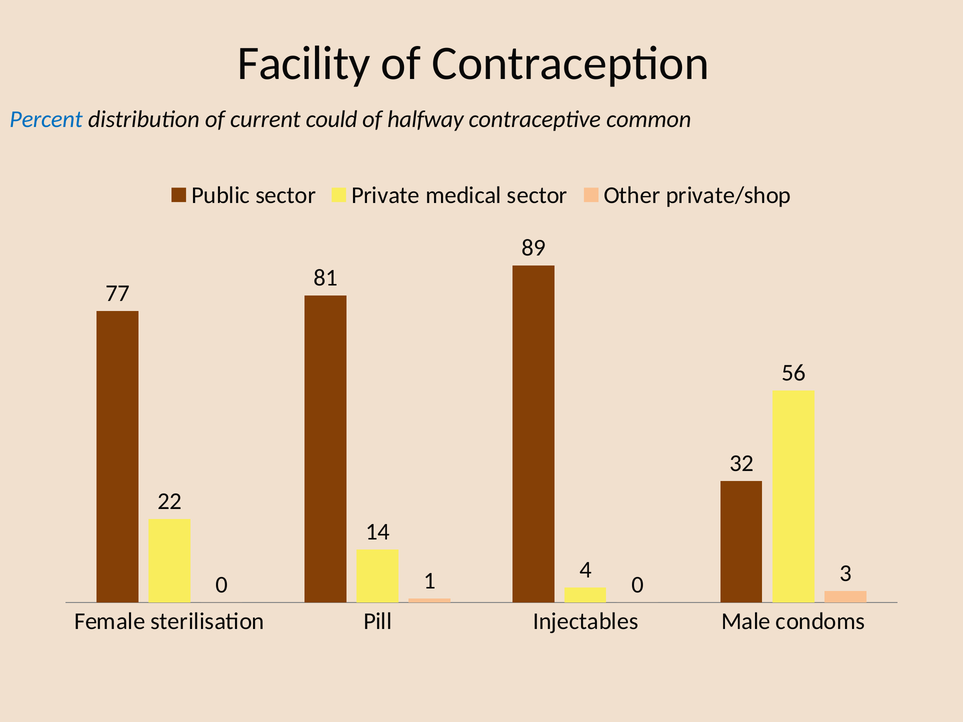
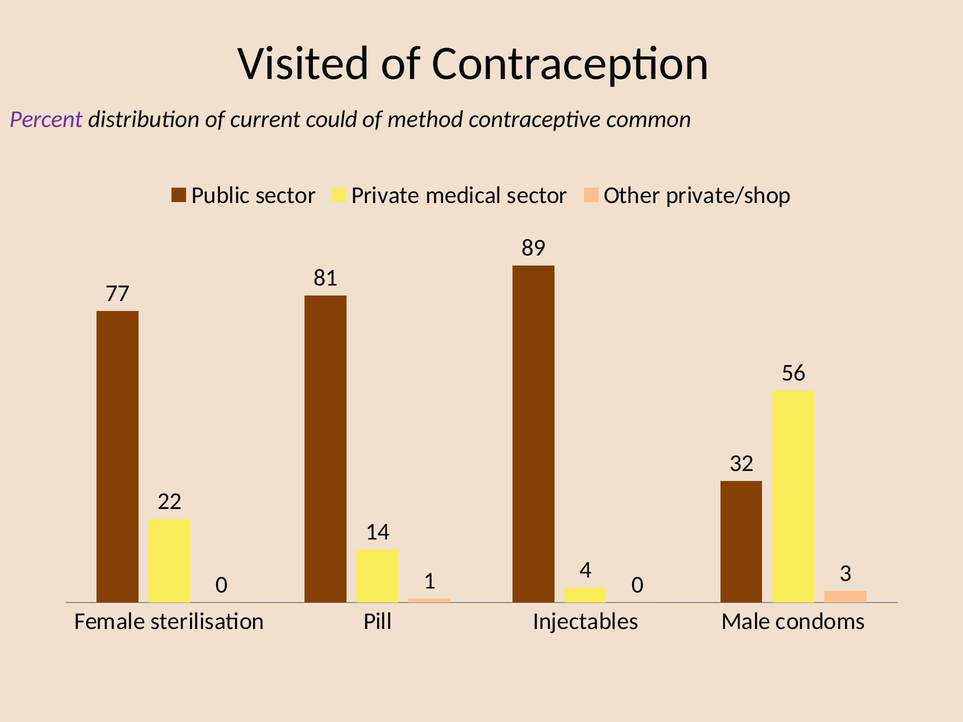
Facility: Facility -> Visited (304, 64)
Percent colour: blue -> purple (46, 120)
halfway: halfway -> method (425, 120)
